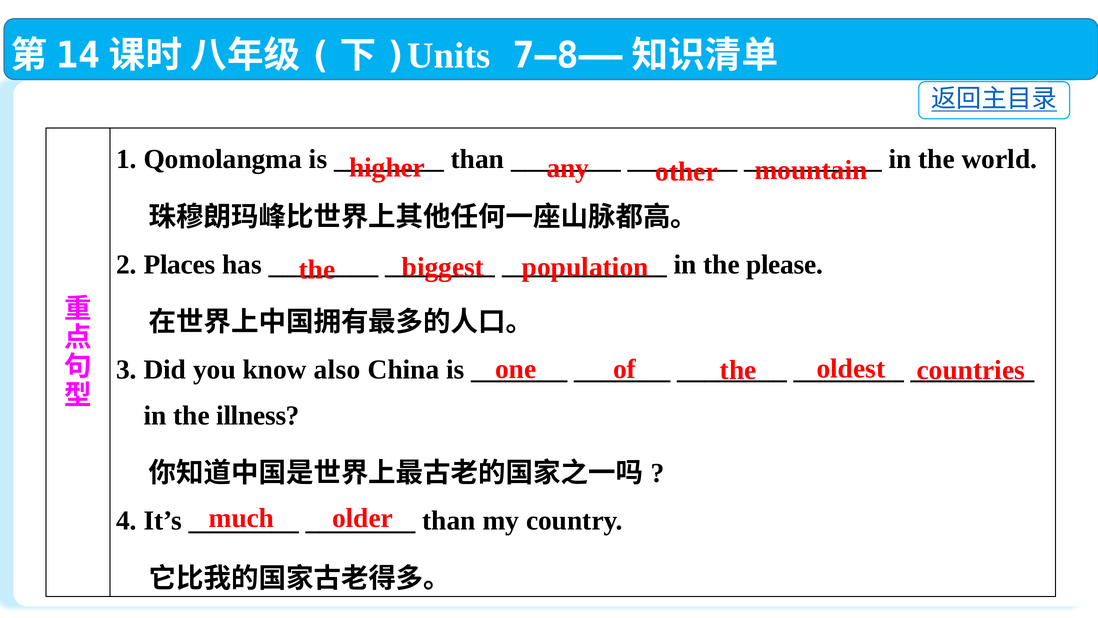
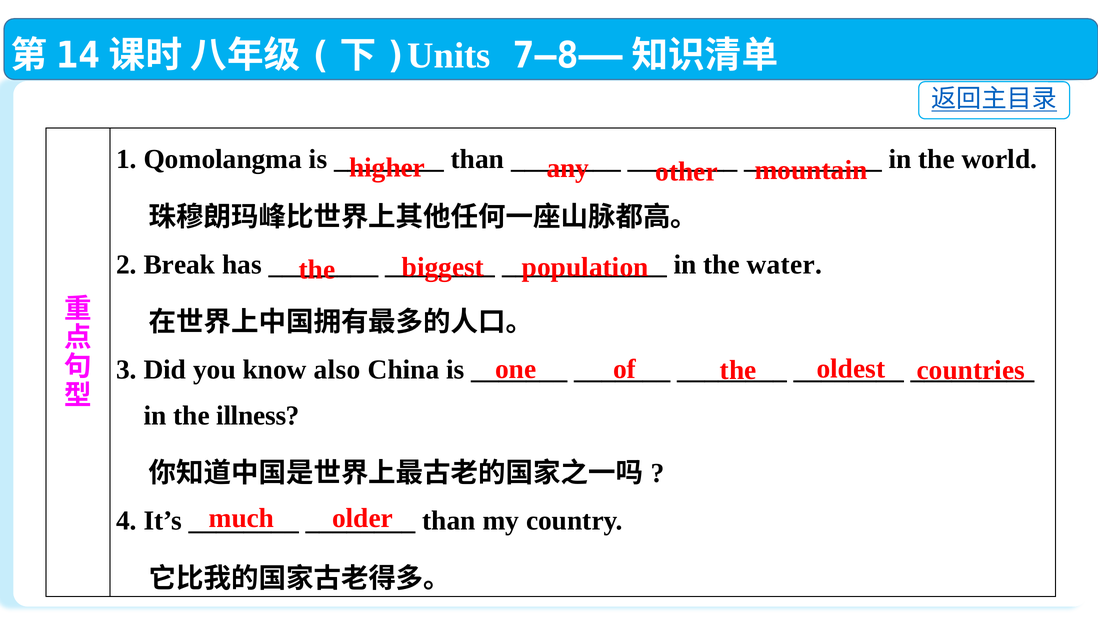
Places: Places -> Break (179, 264)
please: please -> water (784, 264)
